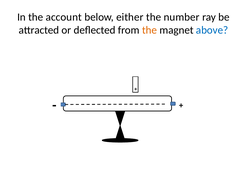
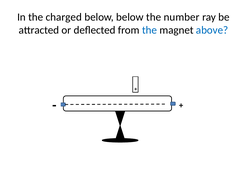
account: account -> charged (64, 17)
below either: either -> below (130, 17)
the colour: orange -> blue (149, 30)
